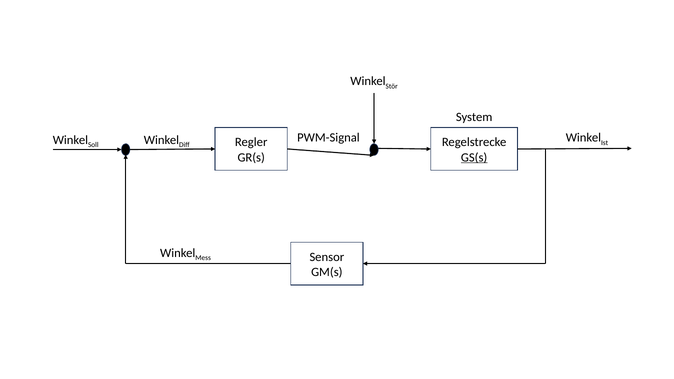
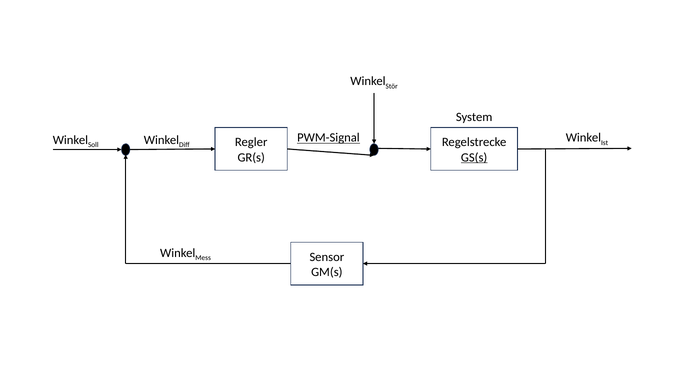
PWM-Signal underline: none -> present (328, 138)
